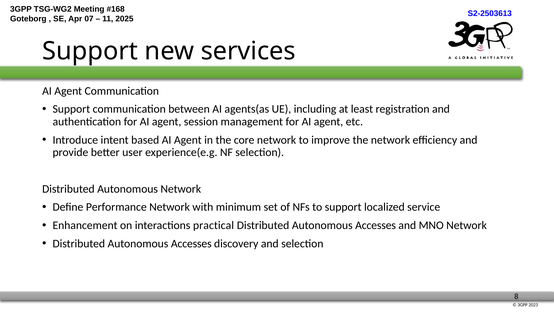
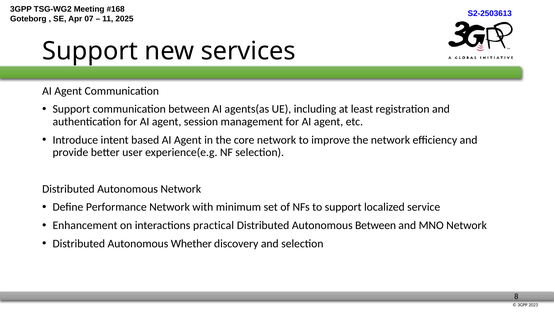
Accesses: Accesses -> Between (376, 225)
Accesses: Accesses -> Whether (191, 243)
